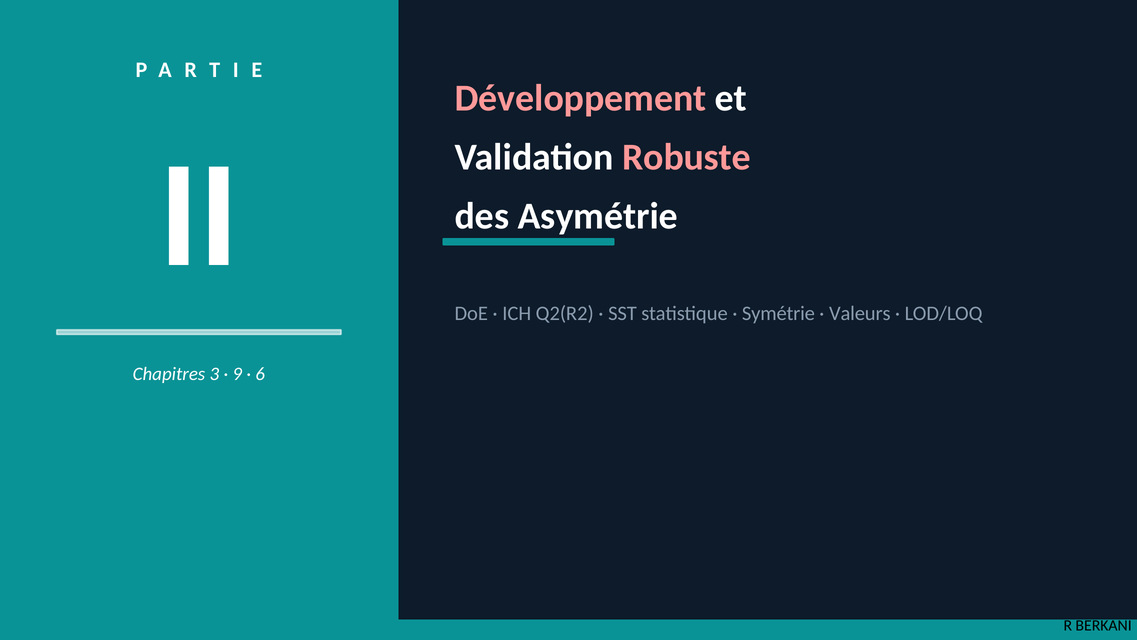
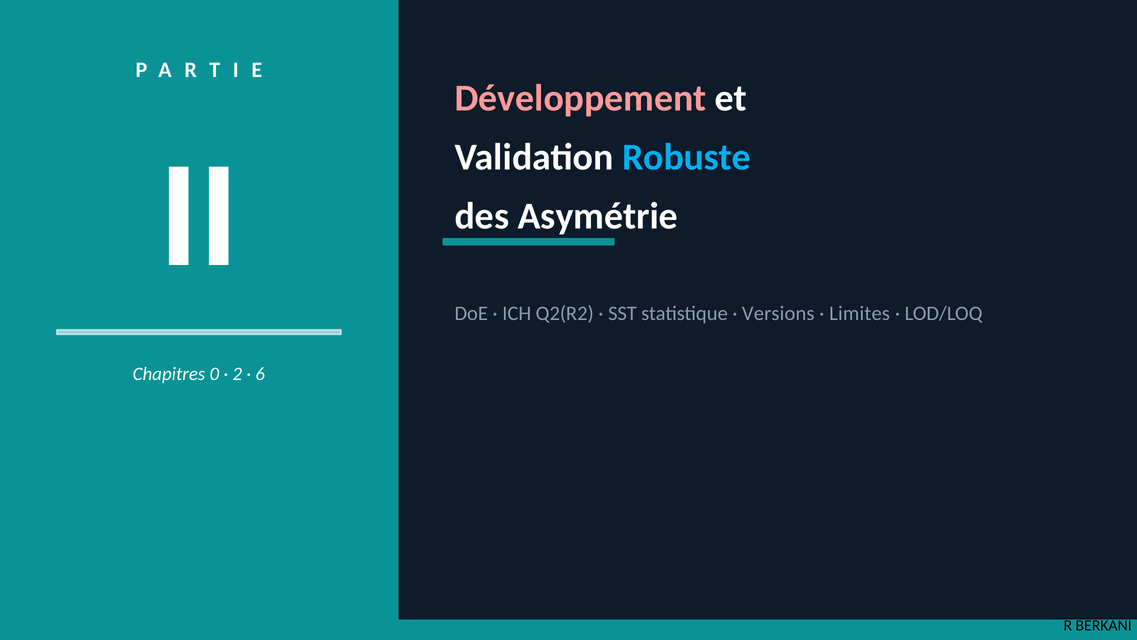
Robuste colour: pink -> light blue (686, 157)
Symétrie: Symétrie -> Versions (778, 313)
Valeurs: Valeurs -> Limites (860, 313)
3: 3 -> 0 (214, 374)
9: 9 -> 2 (237, 374)
